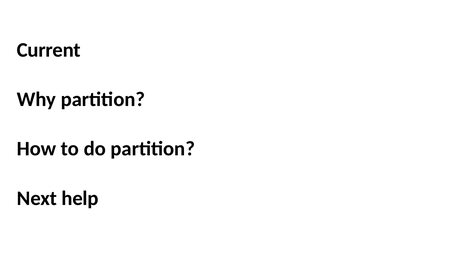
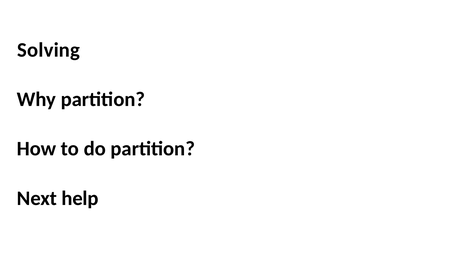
Current: Current -> Solving (49, 50)
